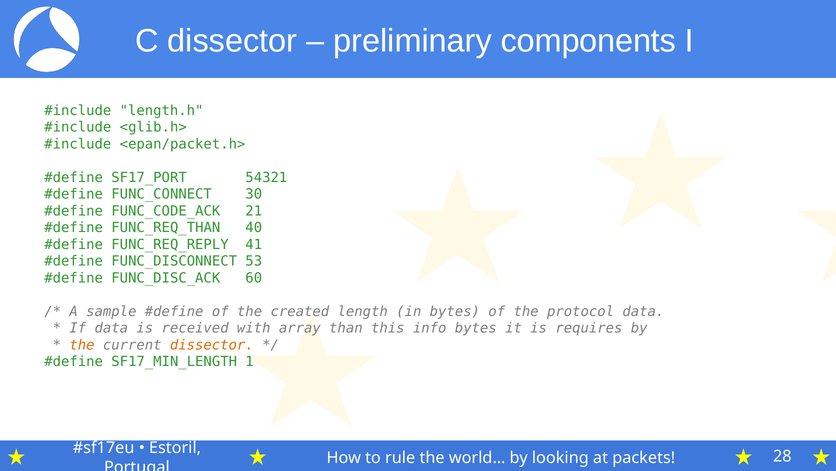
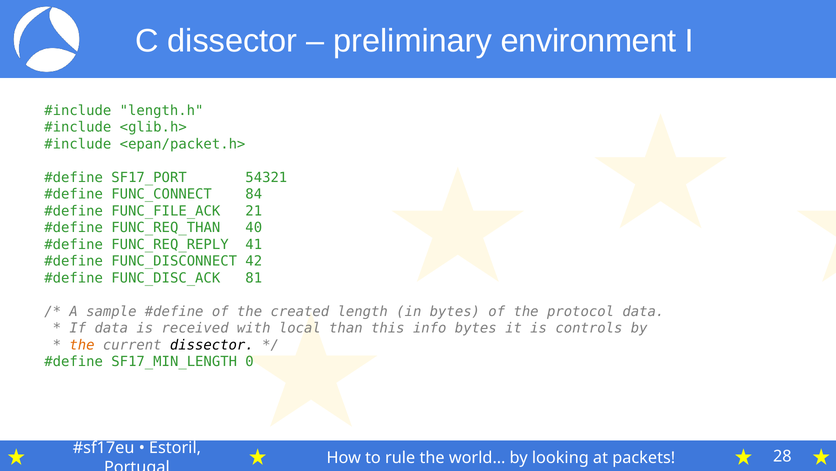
components: components -> environment (588, 41)
30: 30 -> 84 (254, 194)
FUNC_CODE_ACK: FUNC_CODE_ACK -> FUNC_FILE_ACK (166, 211)
53: 53 -> 42 (254, 261)
60: 60 -> 81 (254, 278)
array: array -> local (300, 328)
requires: requires -> controls (589, 328)
dissector colour: orange -> black (212, 344)
1: 1 -> 0 (250, 361)
